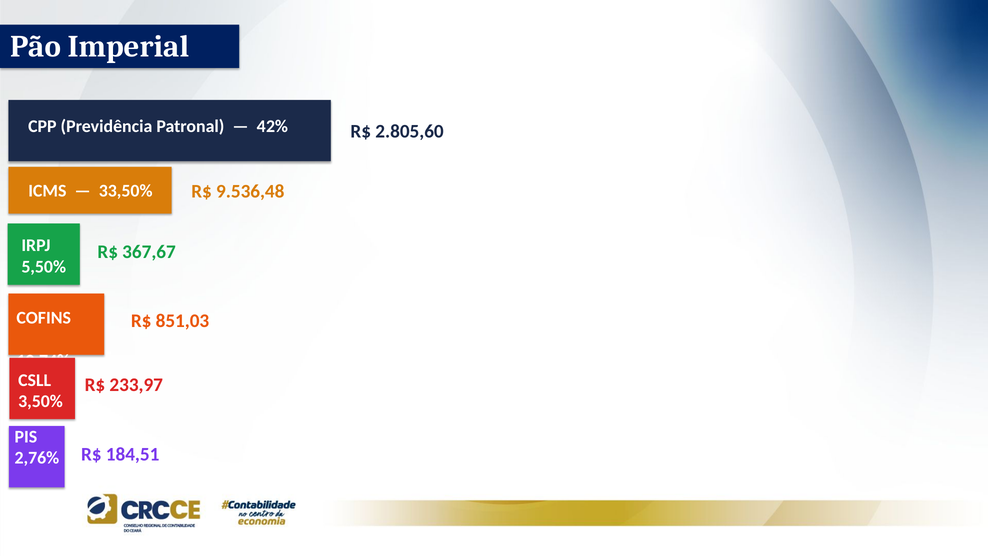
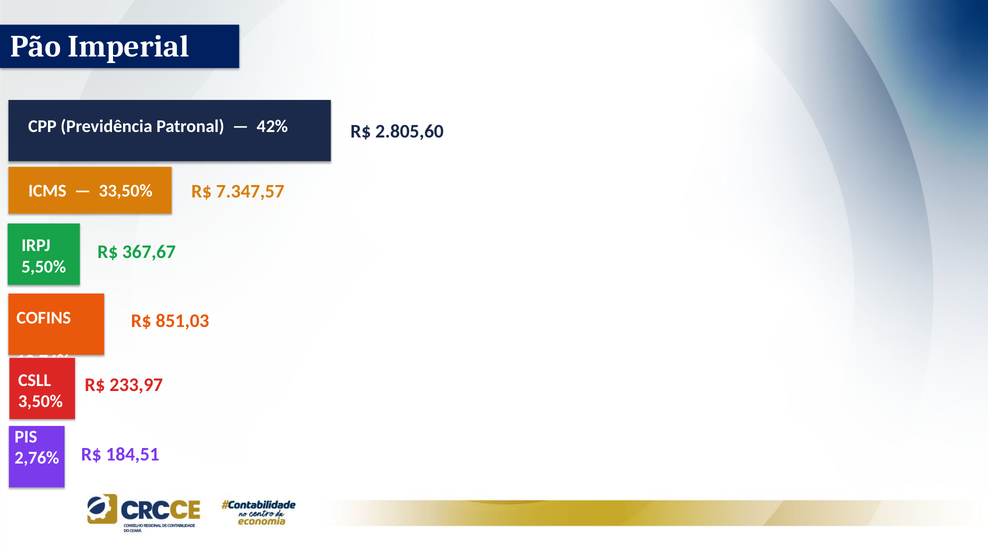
9.536,48: 9.536,48 -> 7.347,57 (250, 191)
